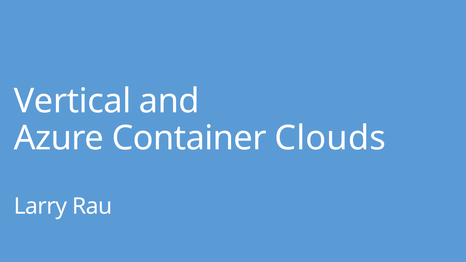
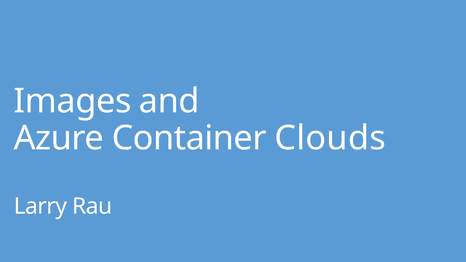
Vertical: Vertical -> Images (73, 101)
